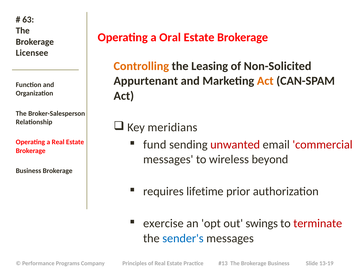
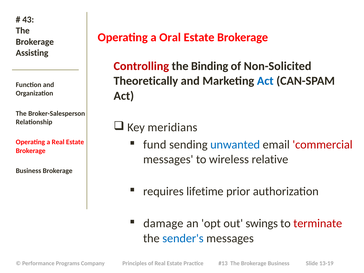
63: 63 -> 43 (28, 20)
Licensee: Licensee -> Assisting (32, 53)
Controlling colour: orange -> red (141, 66)
Leasing: Leasing -> Binding (210, 66)
Appurtenant: Appurtenant -> Theoretically (146, 81)
Act colour: orange -> blue (265, 81)
unwanted colour: red -> blue (235, 145)
beyond: beyond -> relative (270, 159)
exercise: exercise -> damage (163, 223)
